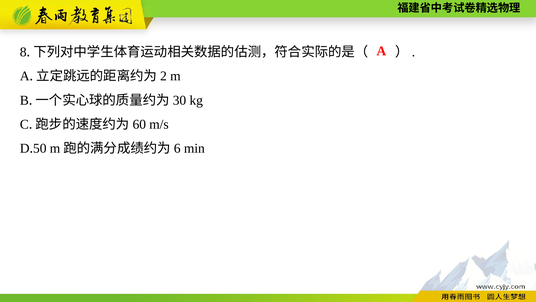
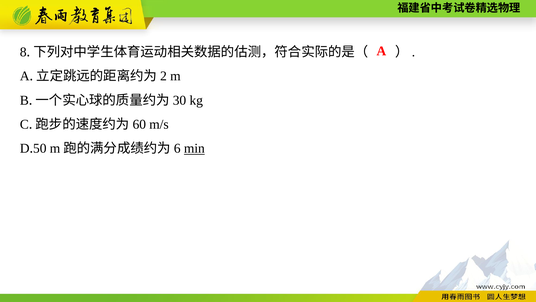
min underline: none -> present (194, 148)
